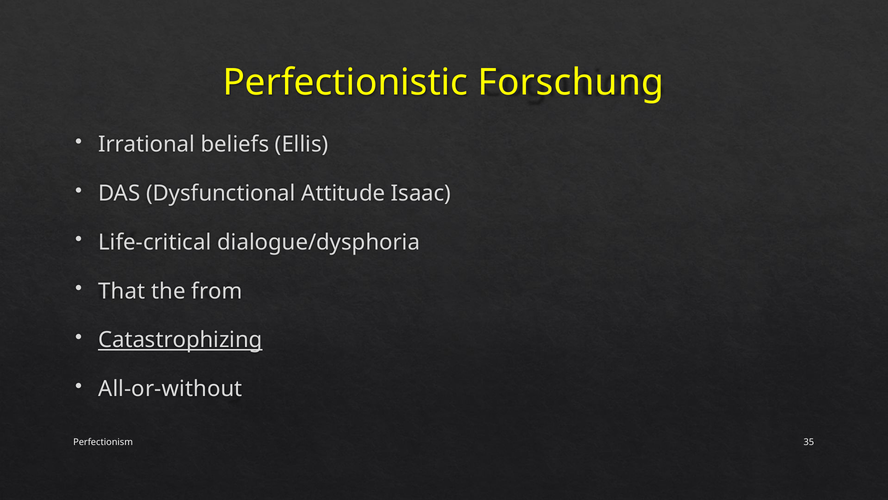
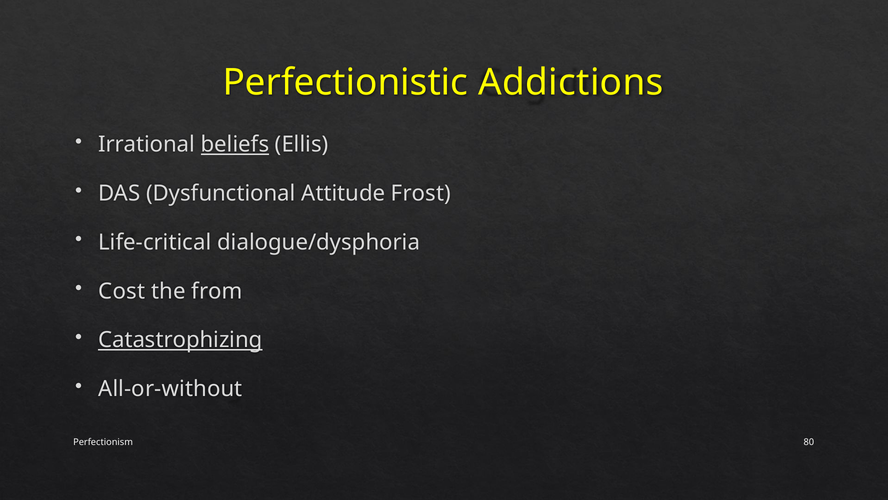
Forschung: Forschung -> Addictions (571, 82)
beliefs underline: none -> present (235, 144)
Isaac: Isaac -> Frost (421, 193)
That: That -> Cost (122, 291)
35: 35 -> 80 (809, 442)
